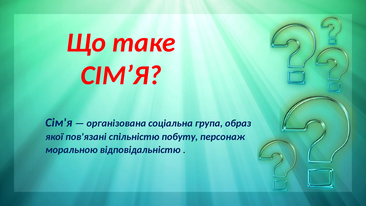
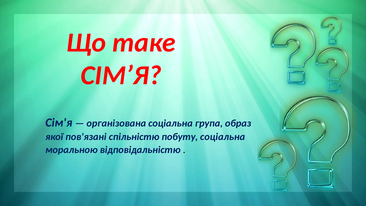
побуту персонаж: персонаж -> соціальна (223, 137)
